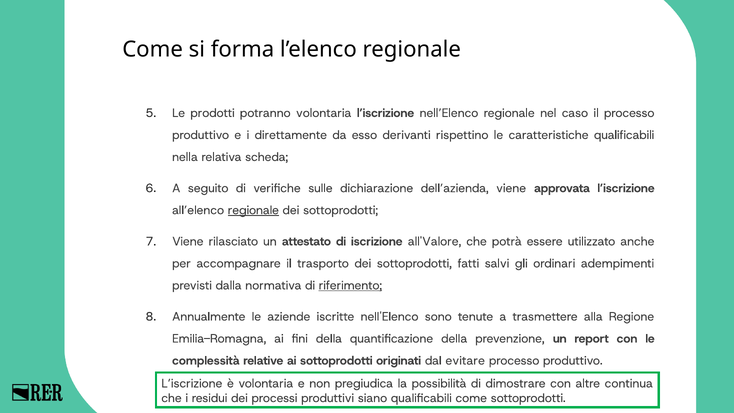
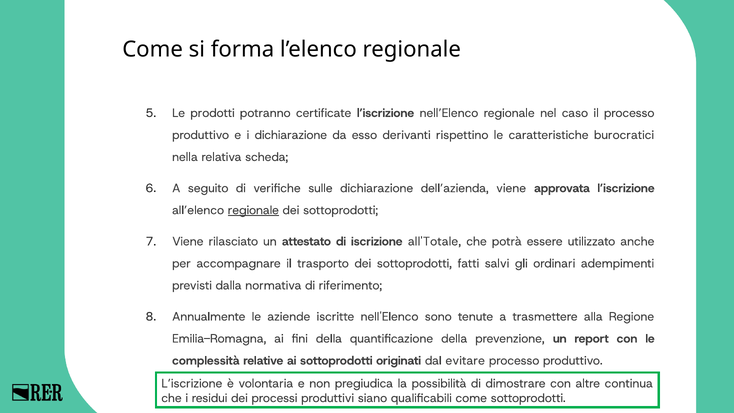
potranno volontaria: volontaria -> certificate (324, 113)
i direttamente: direttamente -> dichiarazione (291, 135)
caratteristiche qualificabili: qualificabili -> burocratici (624, 135)
all'Valore: all'Valore -> all'Totale (434, 241)
riferimento underline: present -> none (350, 285)
